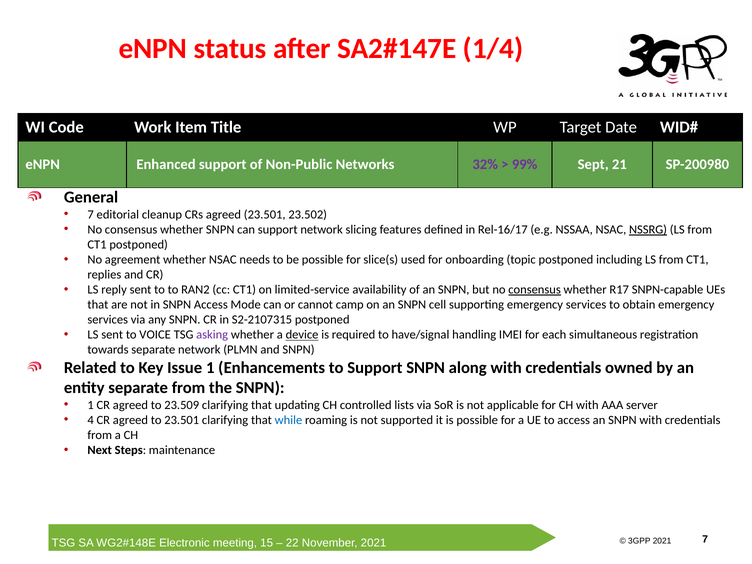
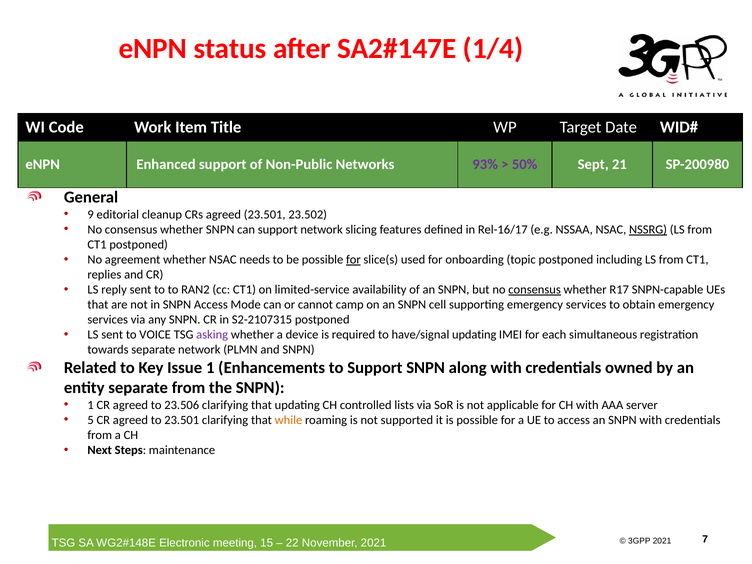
32%: 32% -> 93% (485, 165)
99%: 99% -> 50% (525, 165)
7: 7 -> 9 (91, 214)
for underline: none -> present (353, 260)
device underline: present -> none (302, 335)
have/signal handling: handling -> updating (474, 335)
23.509: 23.509 -> 23.506 (182, 405)
4: 4 -> 5 (91, 420)
while colour: blue -> orange (288, 420)
